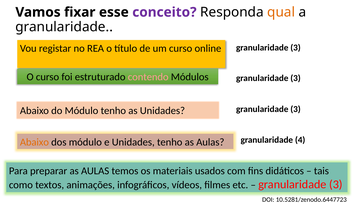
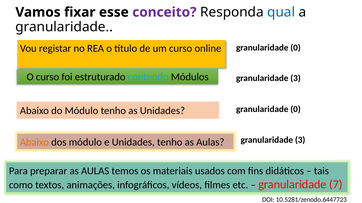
qual colour: orange -> blue (281, 12)
3: 3 -> 0 (296, 48)
contendo colour: pink -> light blue (148, 77)
3: 3 -> 0 (296, 109)
4: 4 -> 3 (300, 140)
3: 3 -> 7 (336, 185)
